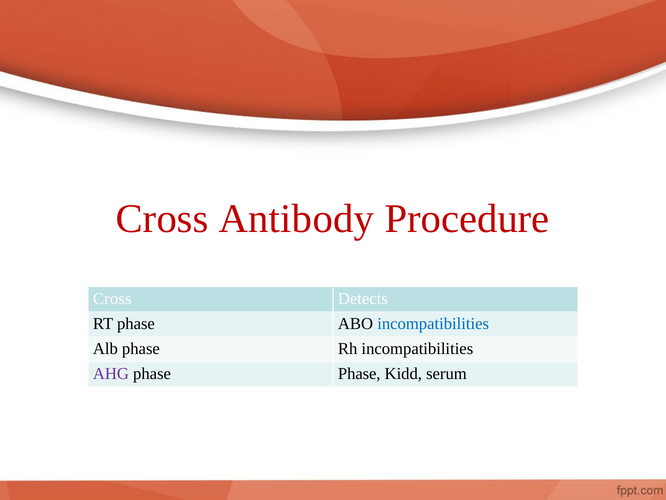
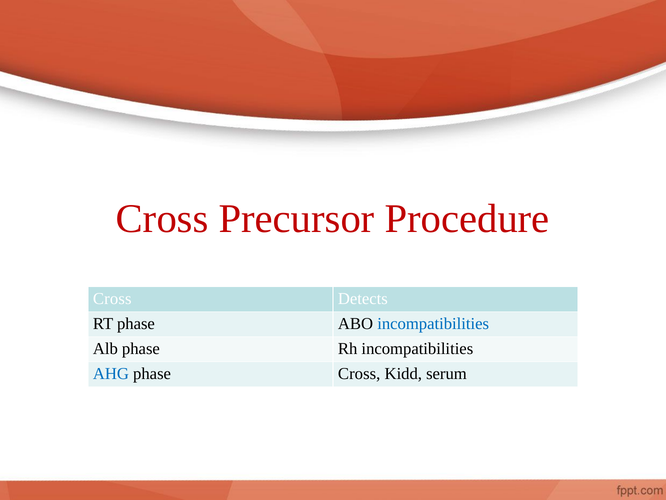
Antibody: Antibody -> Precursor (297, 219)
AHG colour: purple -> blue (111, 373)
phase Phase: Phase -> Cross (359, 373)
